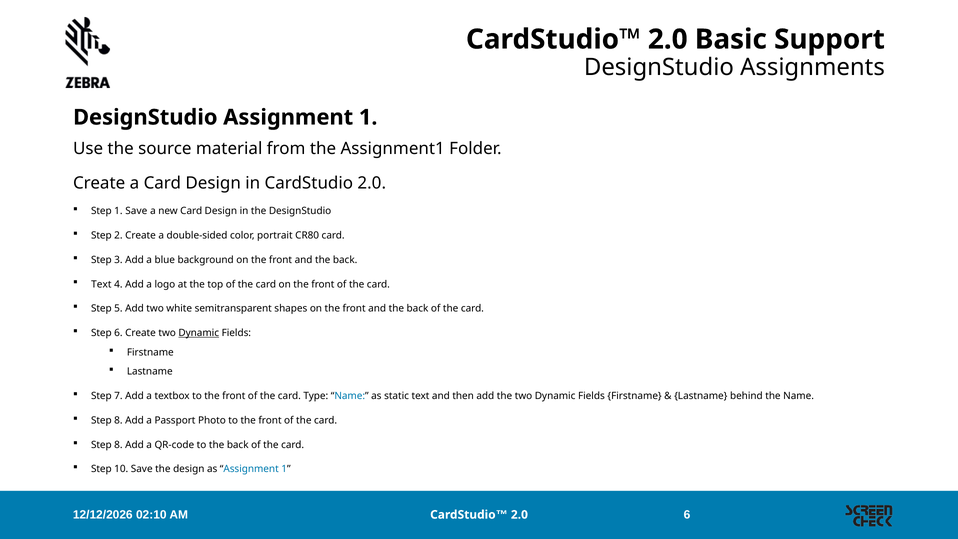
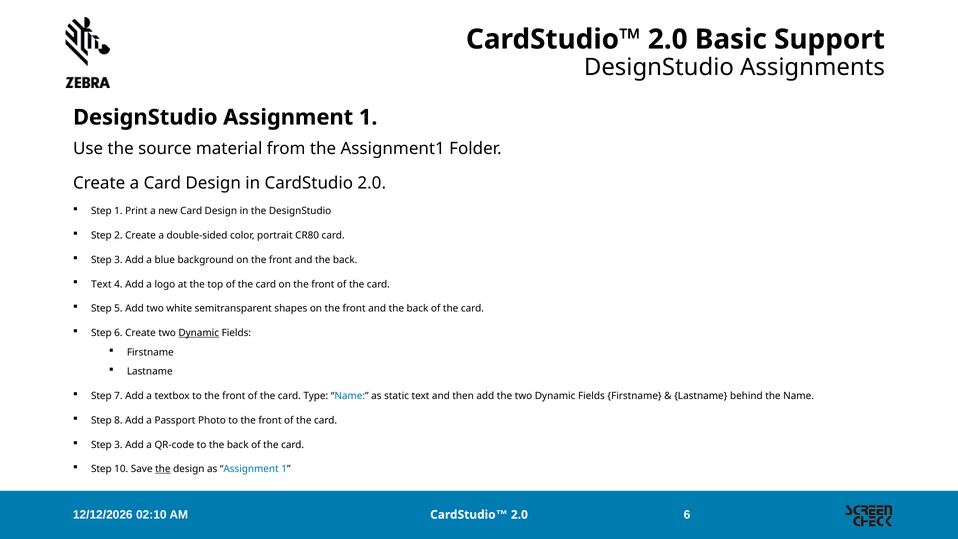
1 Save: Save -> Print (136, 211)
8: 8 -> 3 (118, 445)
the underline: none -> present (163, 469)
